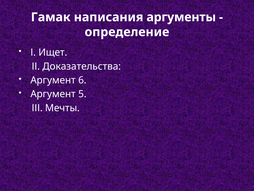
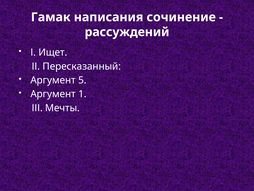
аргументы: аргументы -> сочинение (181, 17)
определение: определение -> рассуждений (127, 32)
Доказательства: Доказательства -> Пересказанный (82, 66)
6: 6 -> 5 (82, 80)
5: 5 -> 1 (82, 94)
